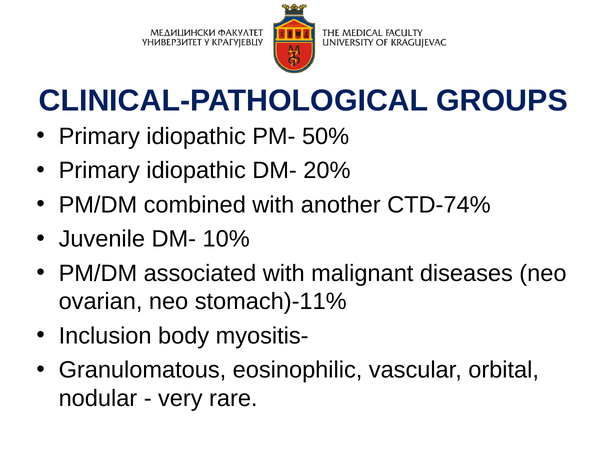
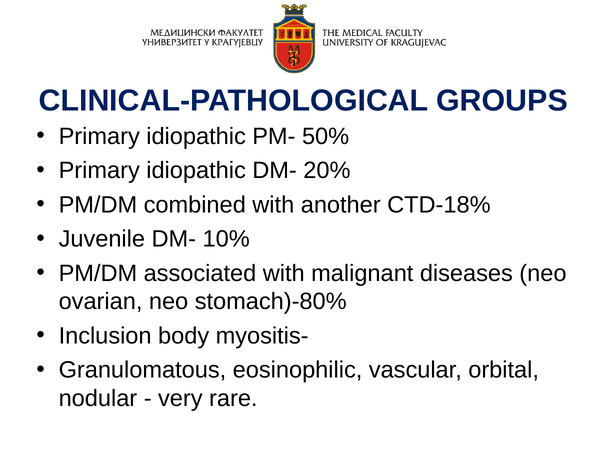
CTD-74%: CTD-74% -> CTD-18% (439, 205)
stomach)-11%: stomach)-11% -> stomach)-80% (271, 302)
